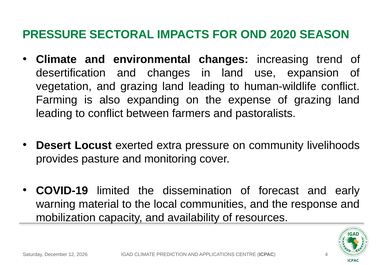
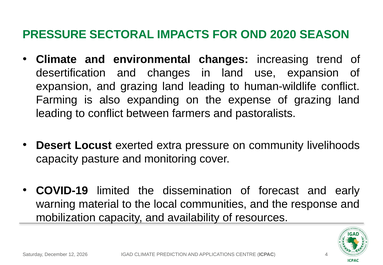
vegetation: vegetation -> expansion (64, 86)
provides: provides -> capacity (57, 159)
